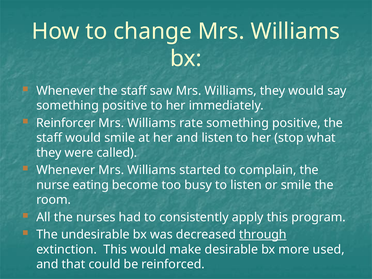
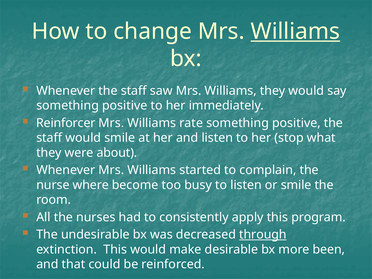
Williams underline: none -> present (295, 31)
called: called -> about (117, 153)
eating: eating -> where (91, 185)
used: used -> been (329, 249)
